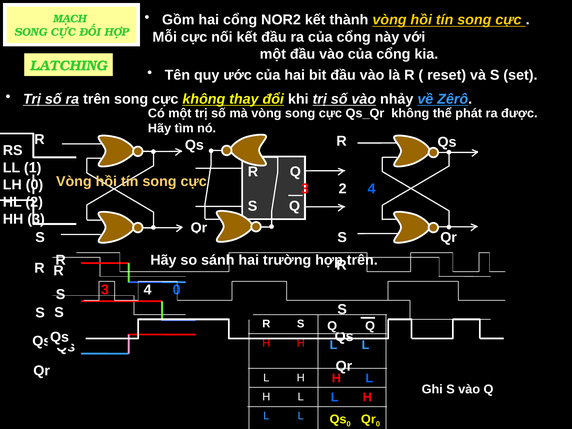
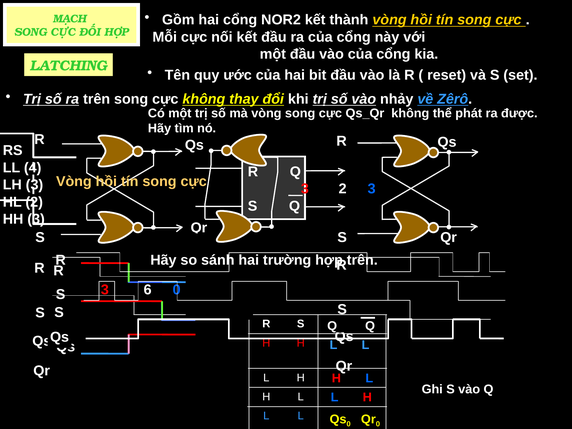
LL 1: 1 -> 4 (33, 168)
LH 0: 0 -> 3 (34, 185)
2 4: 4 -> 3 (372, 189)
3 4: 4 -> 6 (148, 290)
